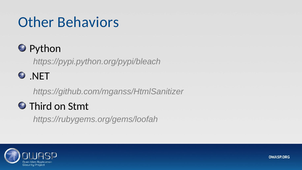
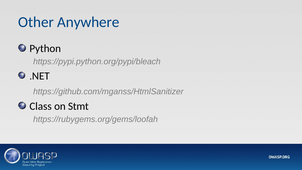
Behaviors: Behaviors -> Anywhere (88, 22)
Third: Third -> Class (41, 106)
